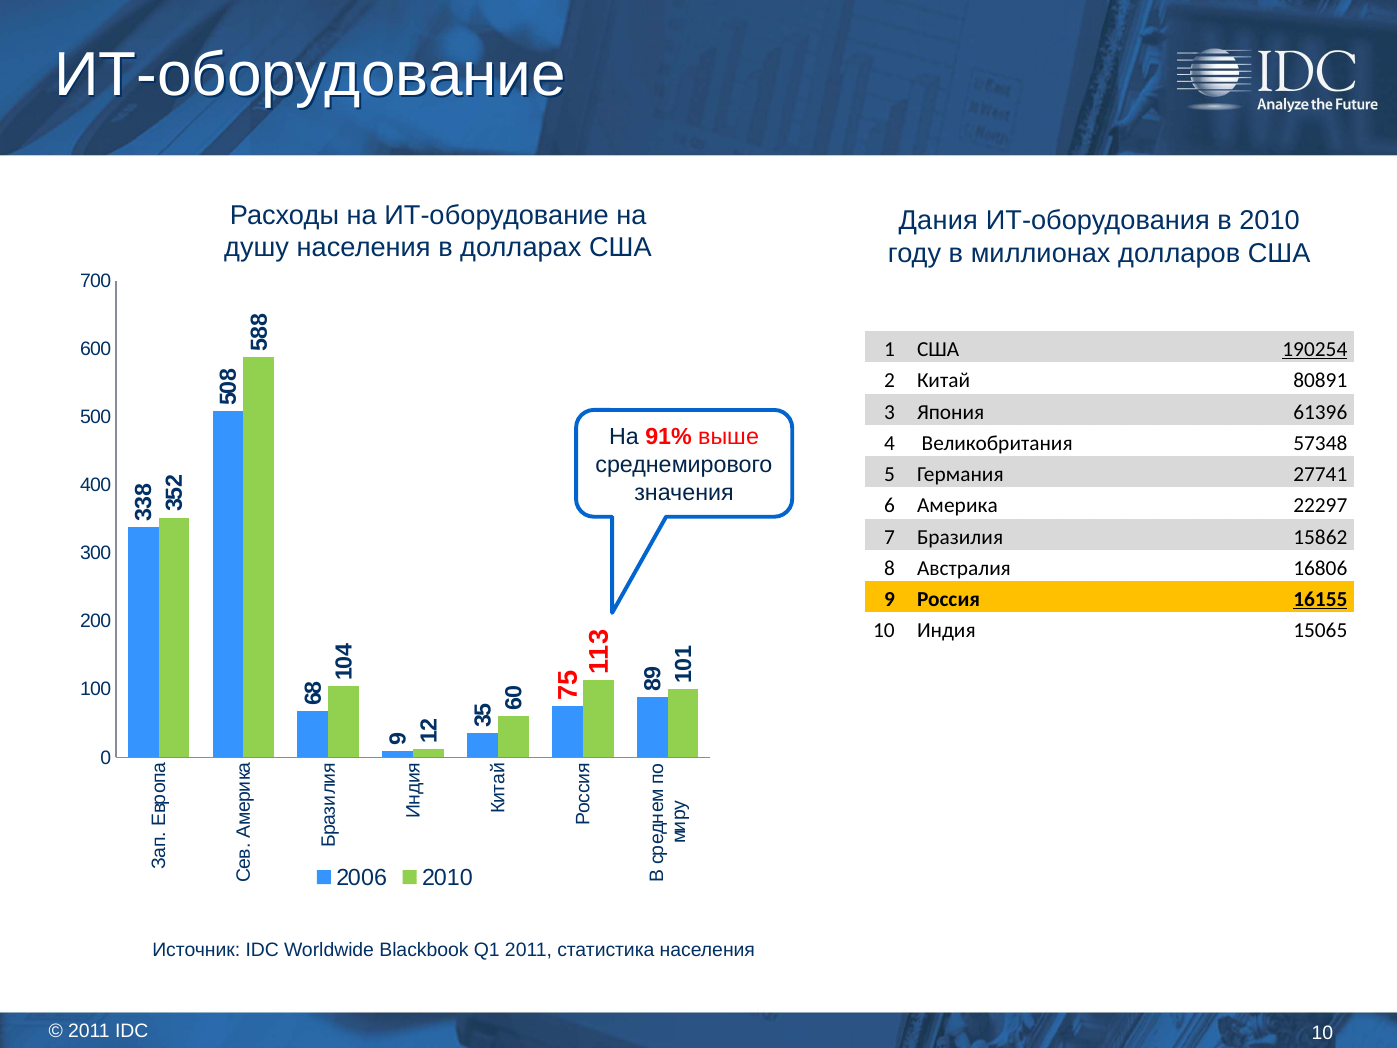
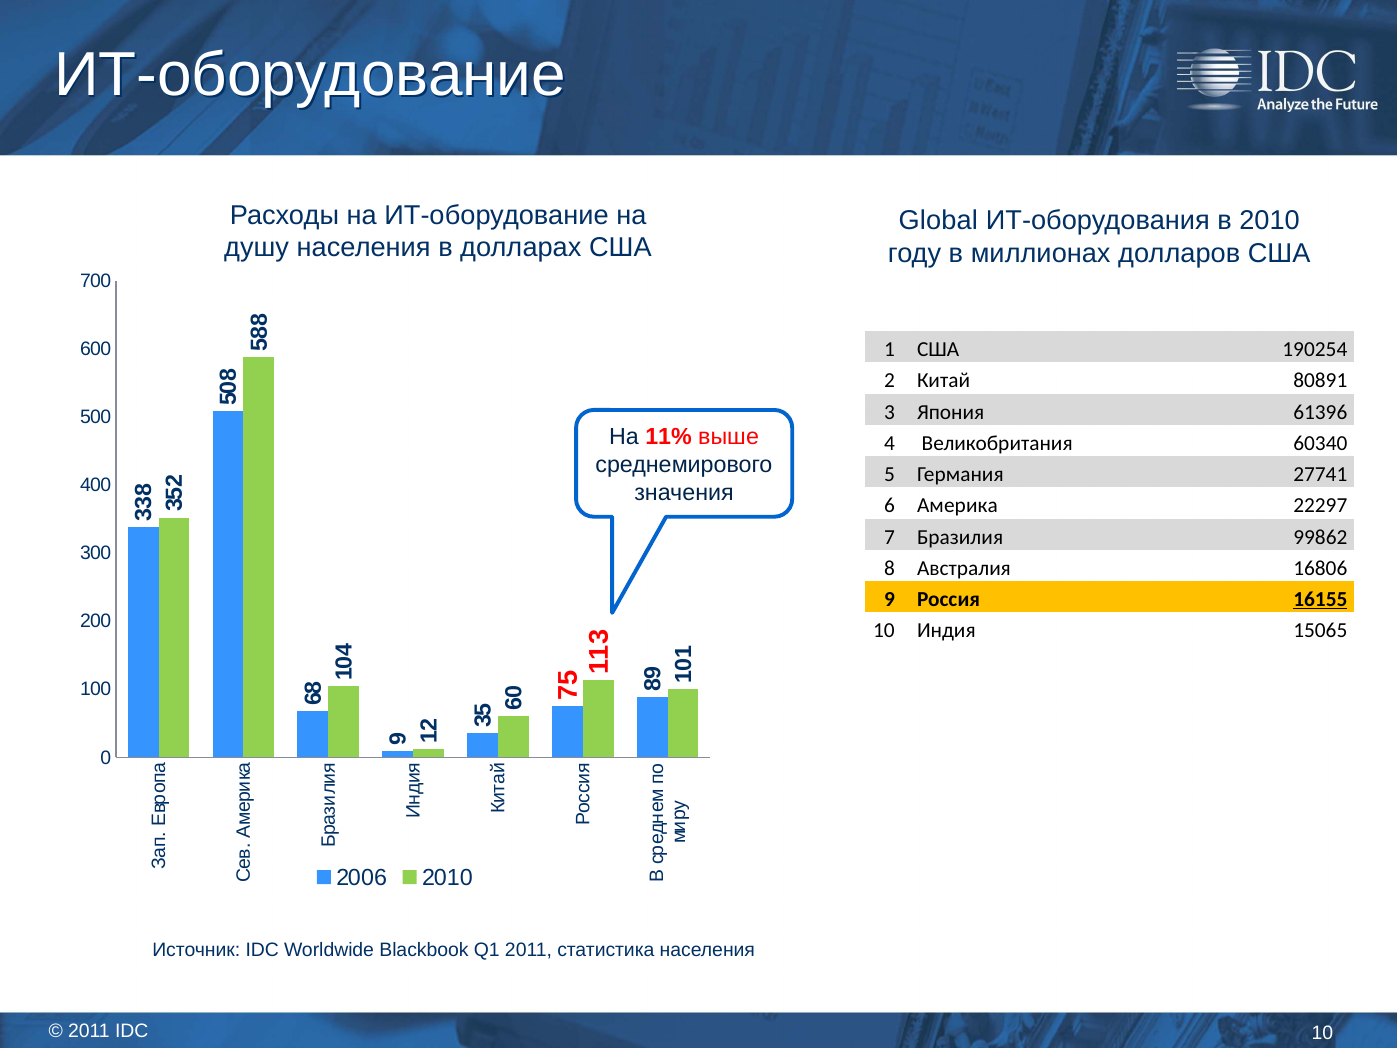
Дания: Дания -> Global (938, 221)
190254 underline: present -> none (1315, 349)
91%: 91% -> 11% (669, 437)
57348: 57348 -> 60340 (1320, 443)
15862: 15862 -> 99862 (1320, 537)
